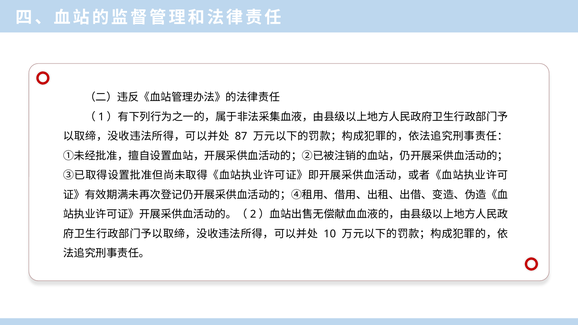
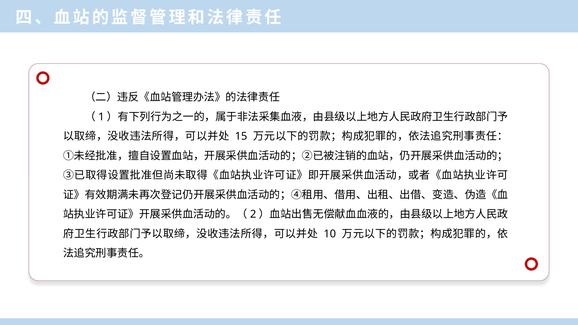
87: 87 -> 15 (241, 136)
